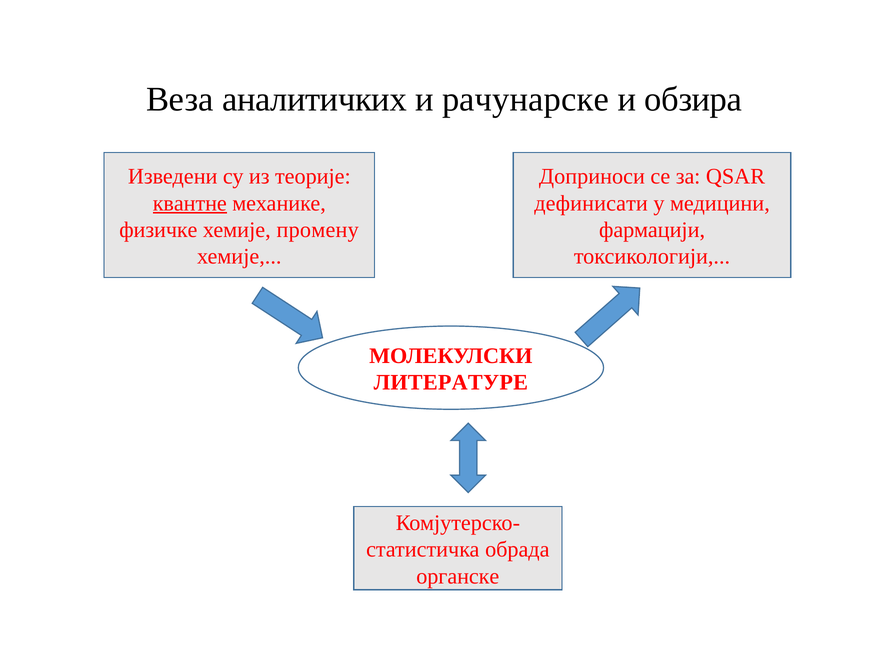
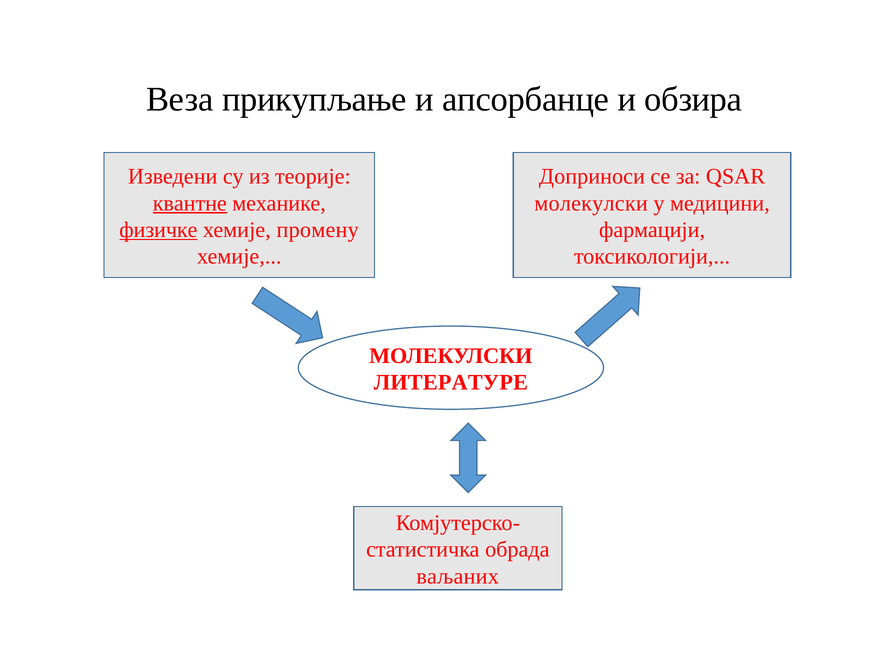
аналитичких: аналитичких -> прикупљање (314, 100)
рачунарске: рачунарске -> апсорбанце (526, 100)
дефинисати: дефинисати -> молекулски (591, 203)
физичке underline: none -> present (158, 230)
органске: органске -> ваљаних (458, 576)
